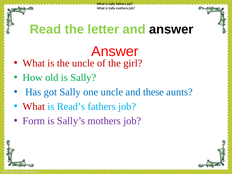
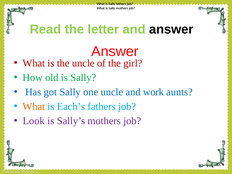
these: these -> work (153, 92)
What colour: red -> orange (34, 106)
Read’s: Read’s -> Each’s (71, 106)
Form: Form -> Look (34, 121)
